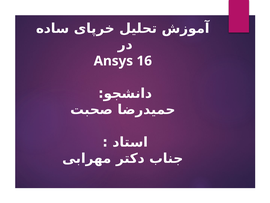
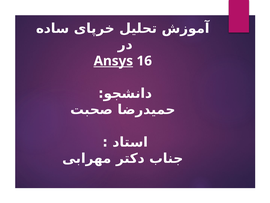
Ansys underline: none -> present (113, 61)
